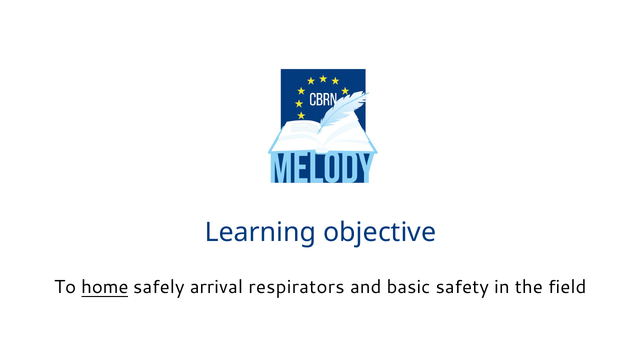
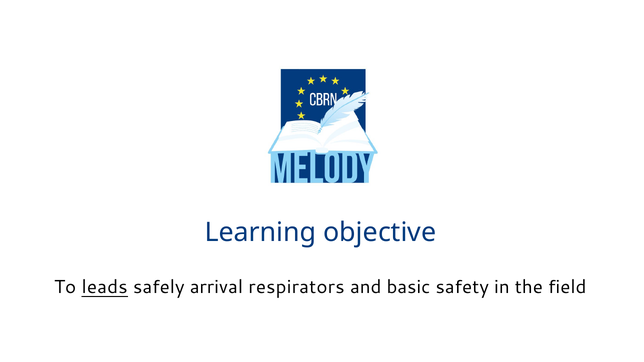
home: home -> leads (105, 287)
